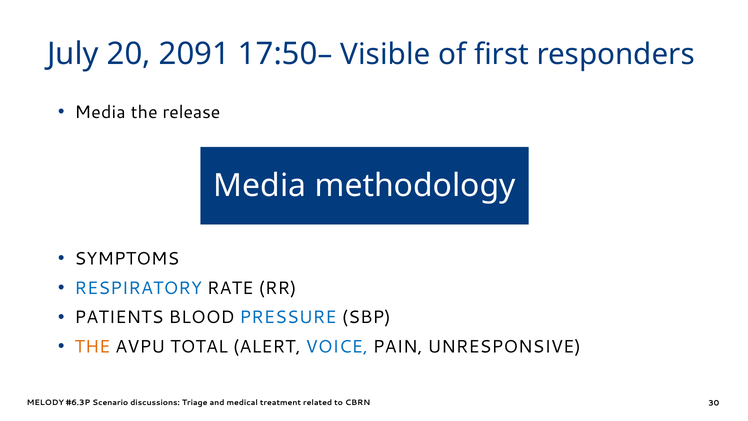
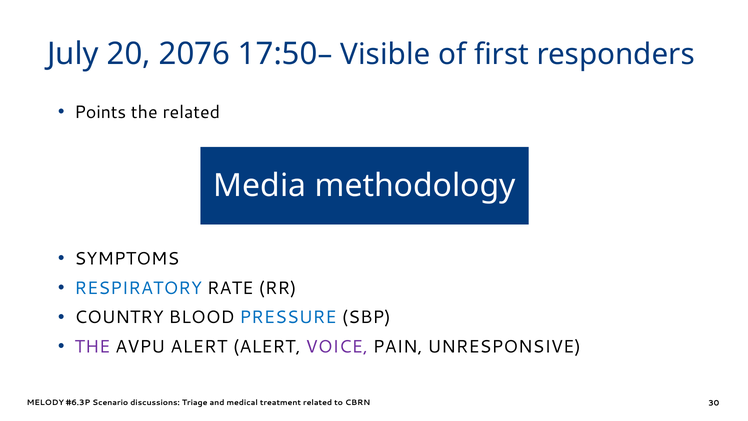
2091: 2091 -> 2076 (194, 54)
Media: Media -> Points (100, 112)
the release: release -> related (191, 112)
PATIENTS: PATIENTS -> COUNTRY (119, 317)
THE colour: orange -> purple (92, 347)
AVPU TOTAL: TOTAL -> ALERT (199, 347)
VOICE colour: blue -> purple (337, 347)
